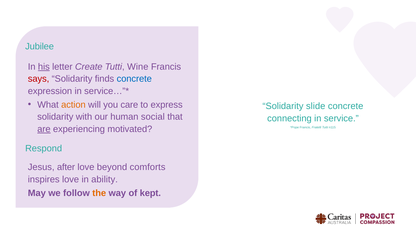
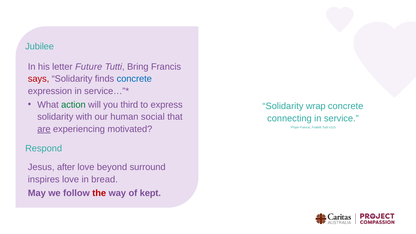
his underline: present -> none (44, 67)
Create: Create -> Future (89, 67)
Wine: Wine -> Bring (138, 67)
action colour: orange -> green (73, 105)
care: care -> third (129, 105)
slide: slide -> wrap (316, 106)
comforts: comforts -> surround (148, 167)
ability: ability -> bread (105, 179)
the colour: orange -> red (99, 193)
